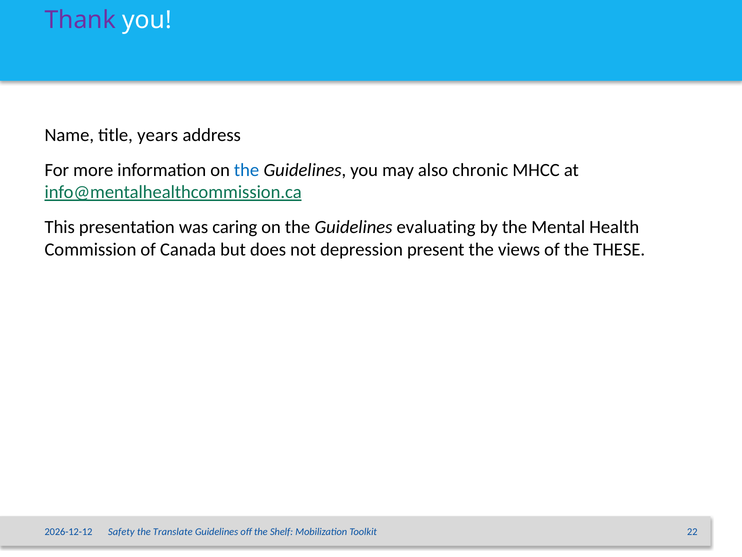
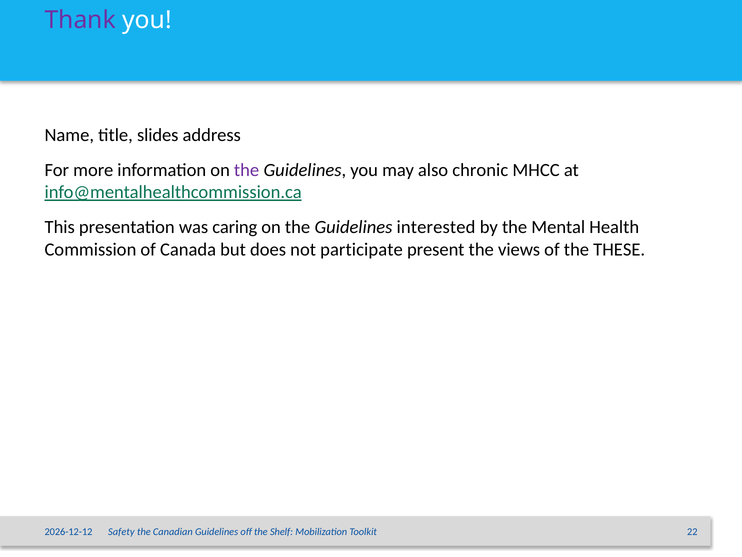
years: years -> slides (158, 135)
the colour: blue -> purple (247, 170)
evaluating: evaluating -> interested (436, 227)
depression: depression -> participate (361, 249)
Translate: Translate -> Canadian (173, 531)
